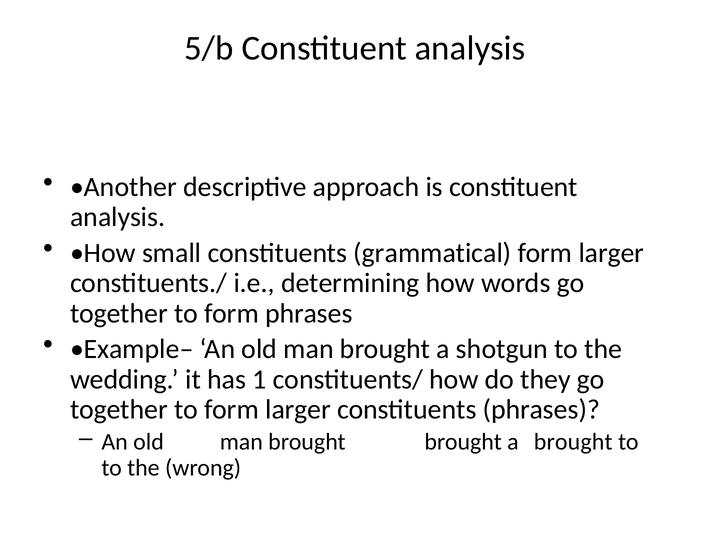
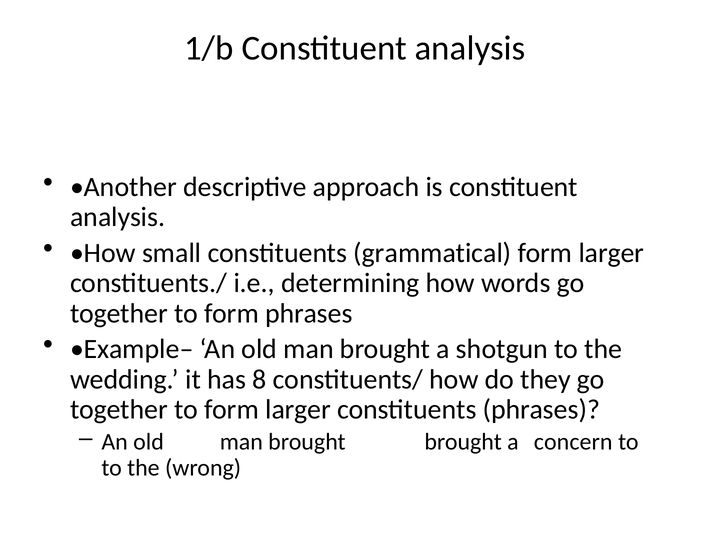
5/b: 5/b -> 1/b (209, 49)
1: 1 -> 8 (259, 380)
a brought: brought -> concern (573, 442)
